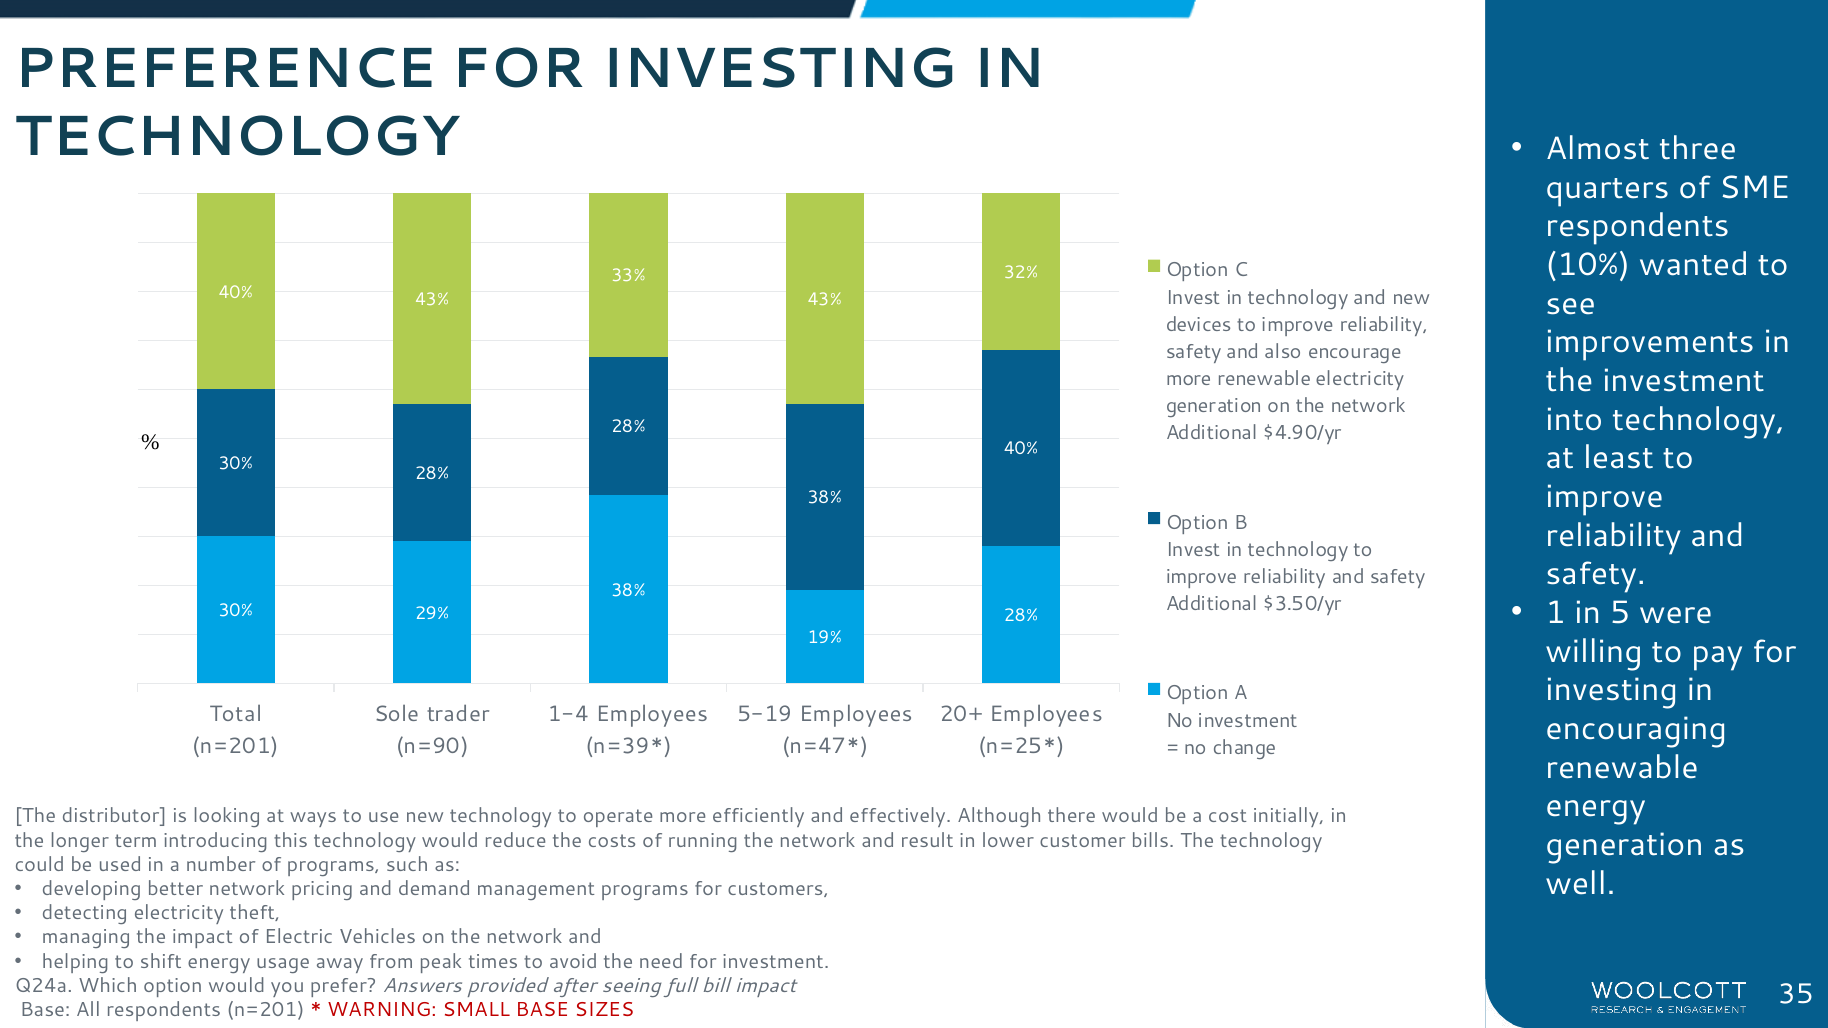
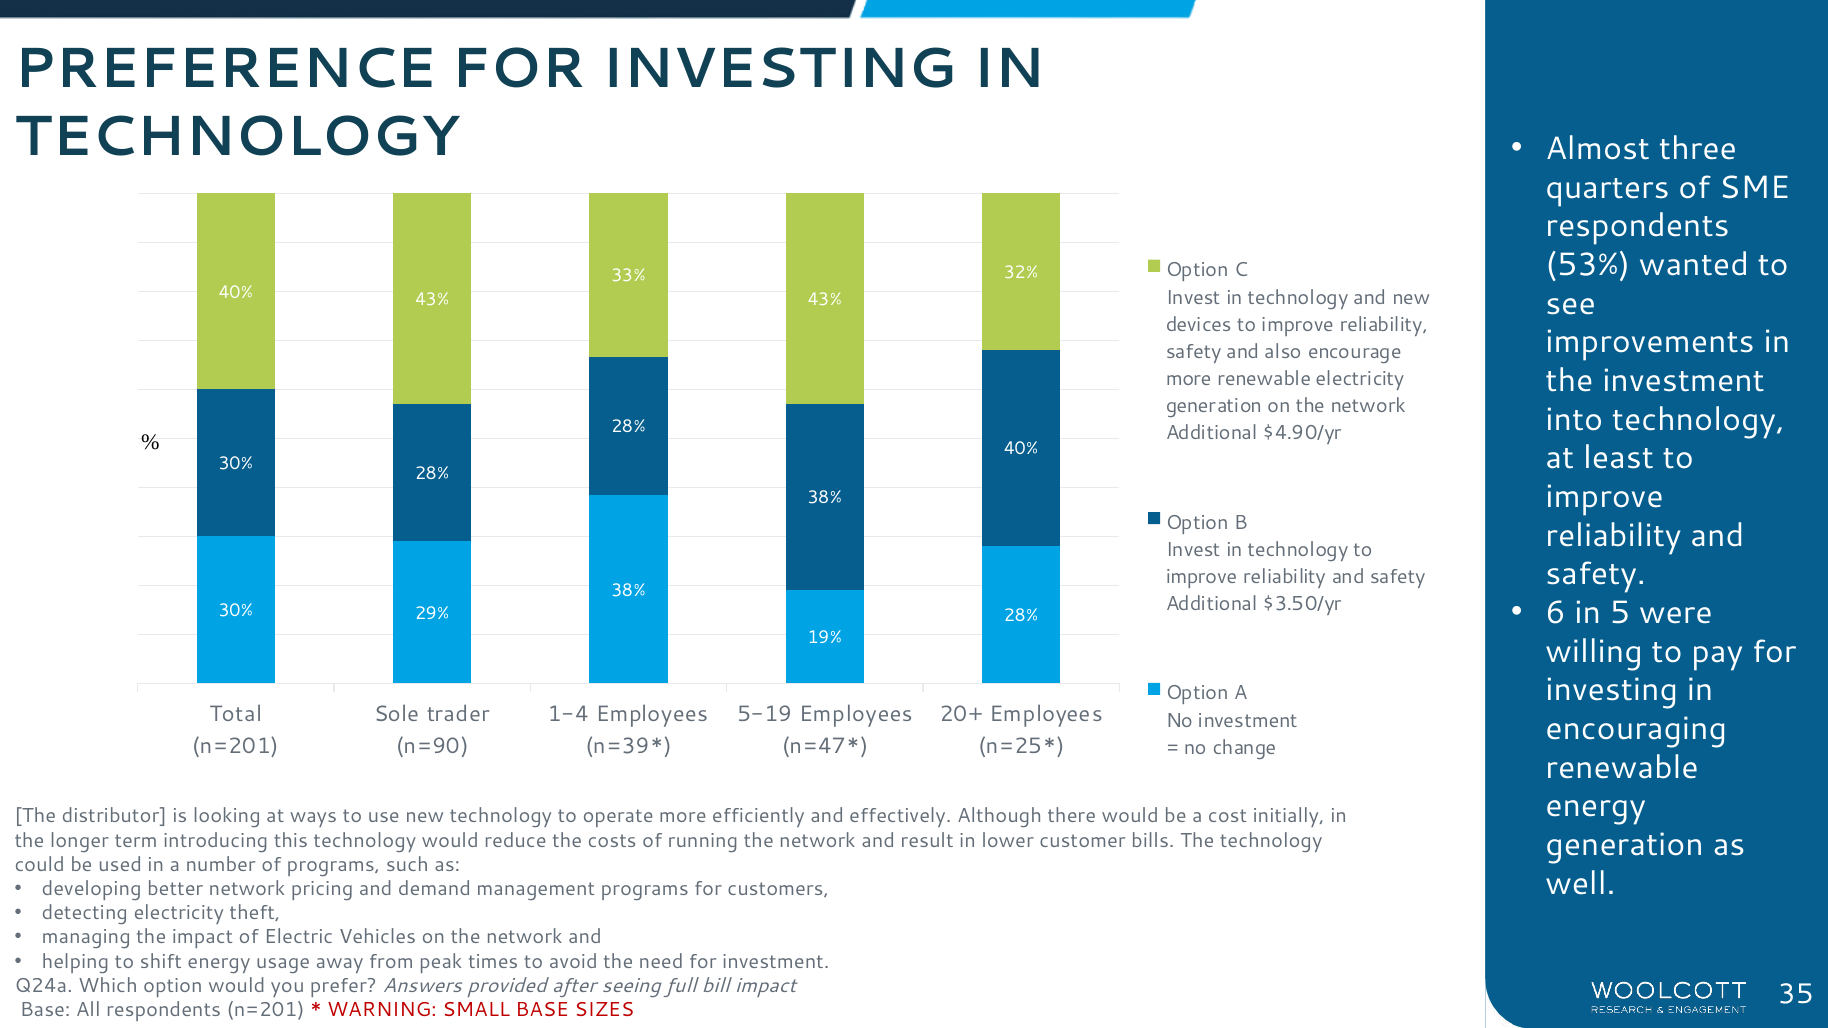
10%: 10% -> 53% (1588, 265)
1: 1 -> 6 (1556, 613)
